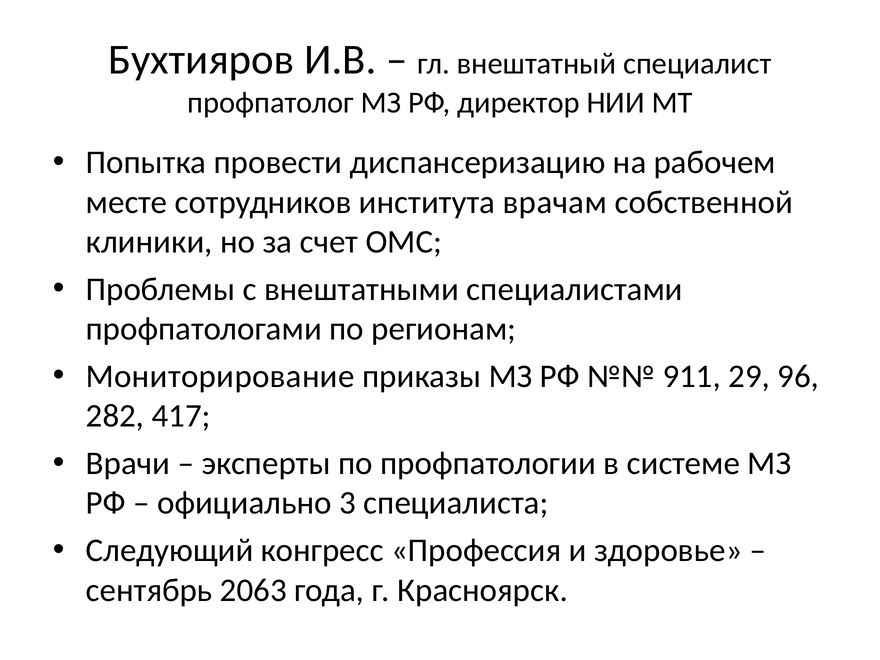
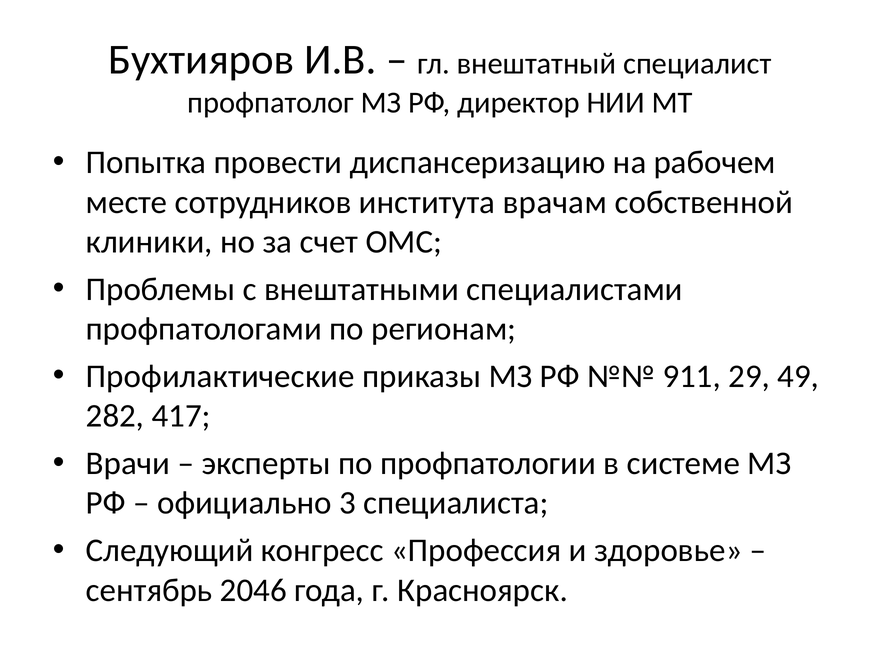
Мониторирование: Мониторирование -> Профилактические (220, 376)
96: 96 -> 49 (798, 376)
2063: 2063 -> 2046 (253, 590)
